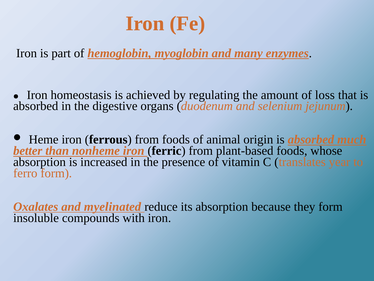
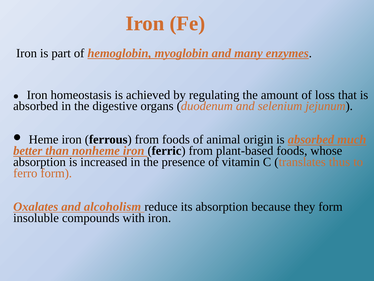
year: year -> thus (339, 162)
myelinated: myelinated -> alcoholism (113, 206)
